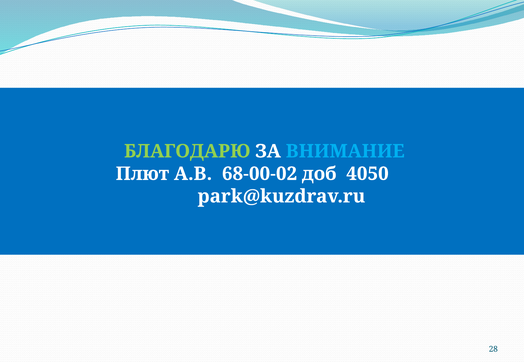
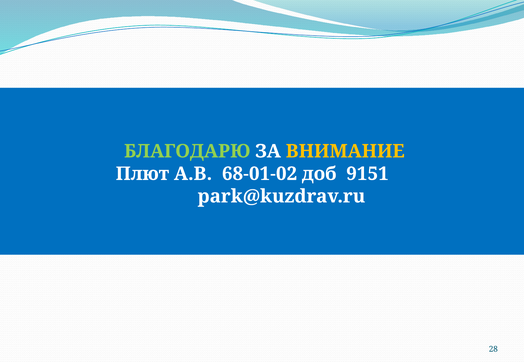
ВНИМАНИЕ colour: light blue -> yellow (345, 152)
68-00-02: 68-00-02 -> 68-01-02 (260, 174)
4050: 4050 -> 9151 (367, 174)
